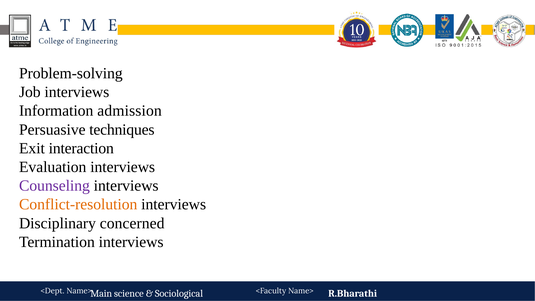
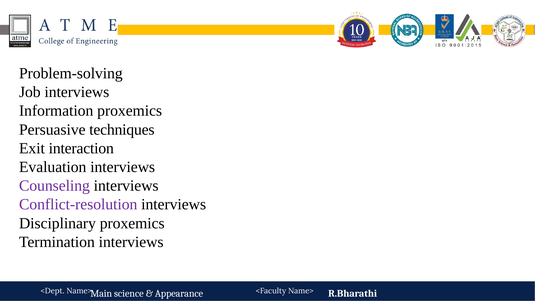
Information admission: admission -> proxemics (130, 111)
Conflict-resolution colour: orange -> purple (78, 204)
Disciplinary concerned: concerned -> proxemics (132, 223)
Sociological: Sociological -> Appearance (179, 293)
